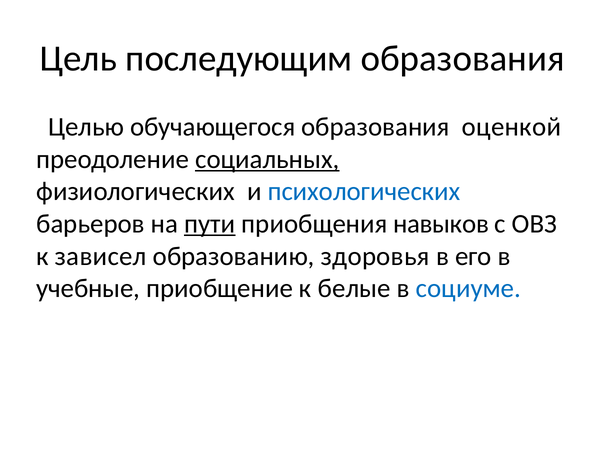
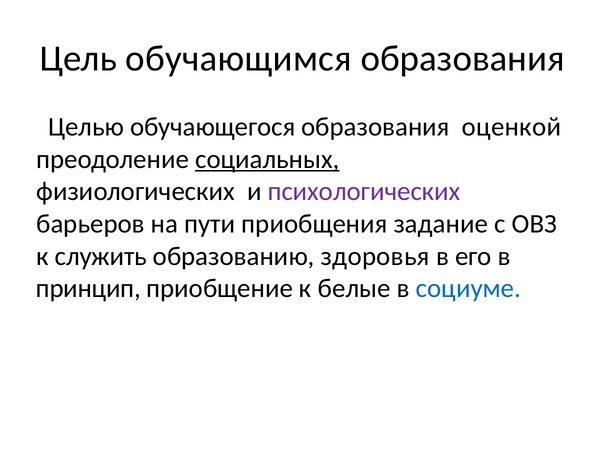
последующим: последующим -> обучающимся (239, 59)
психологических colour: blue -> purple (364, 191)
пути underline: present -> none (210, 224)
навыков: навыков -> задание (441, 224)
зависел: зависел -> служить (101, 256)
учебные: учебные -> принцип (88, 288)
